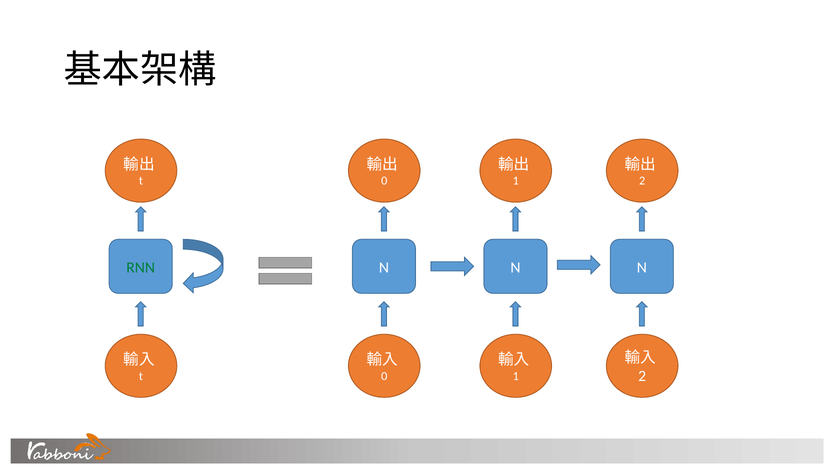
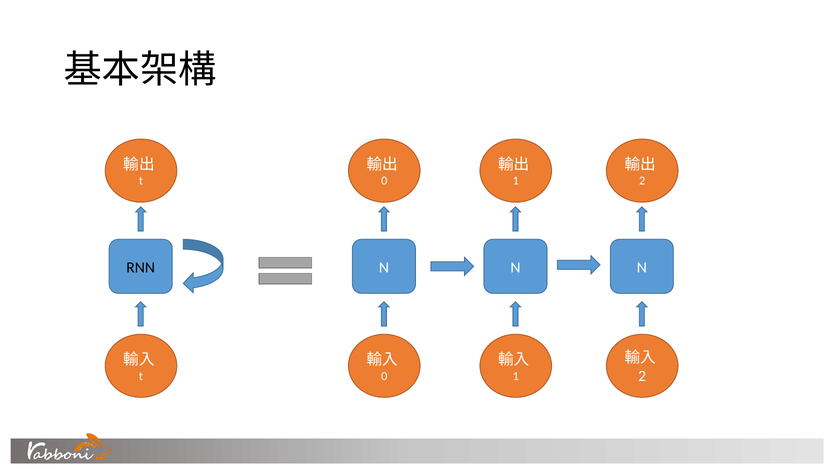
RNN colour: green -> black (141, 267)
